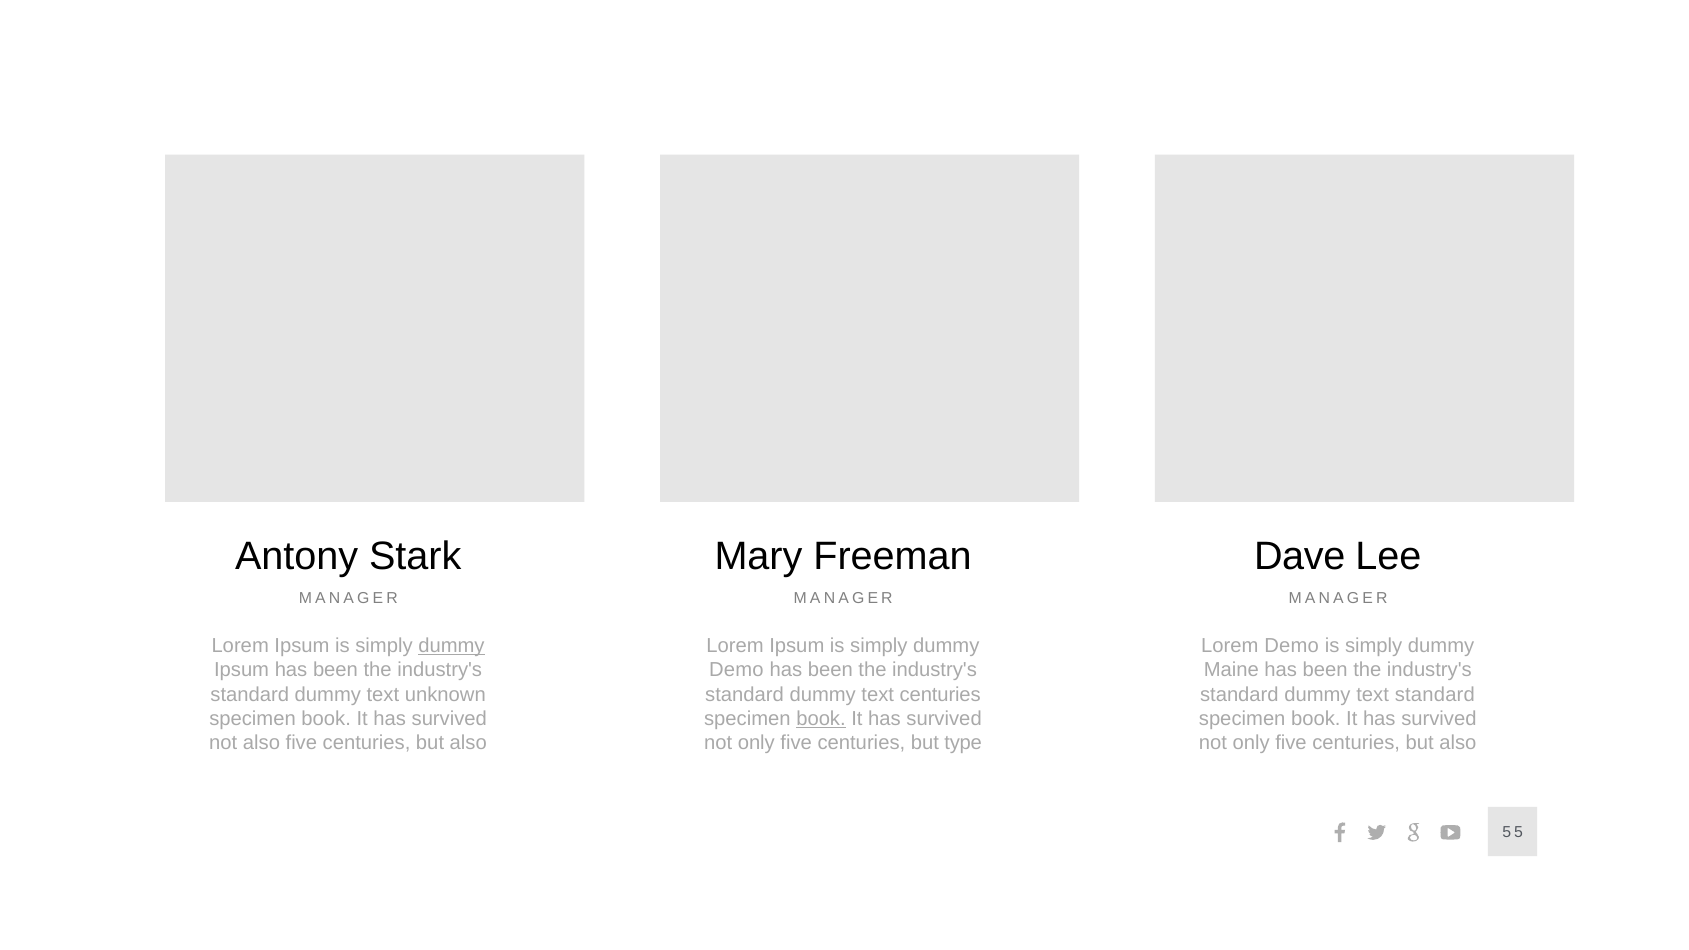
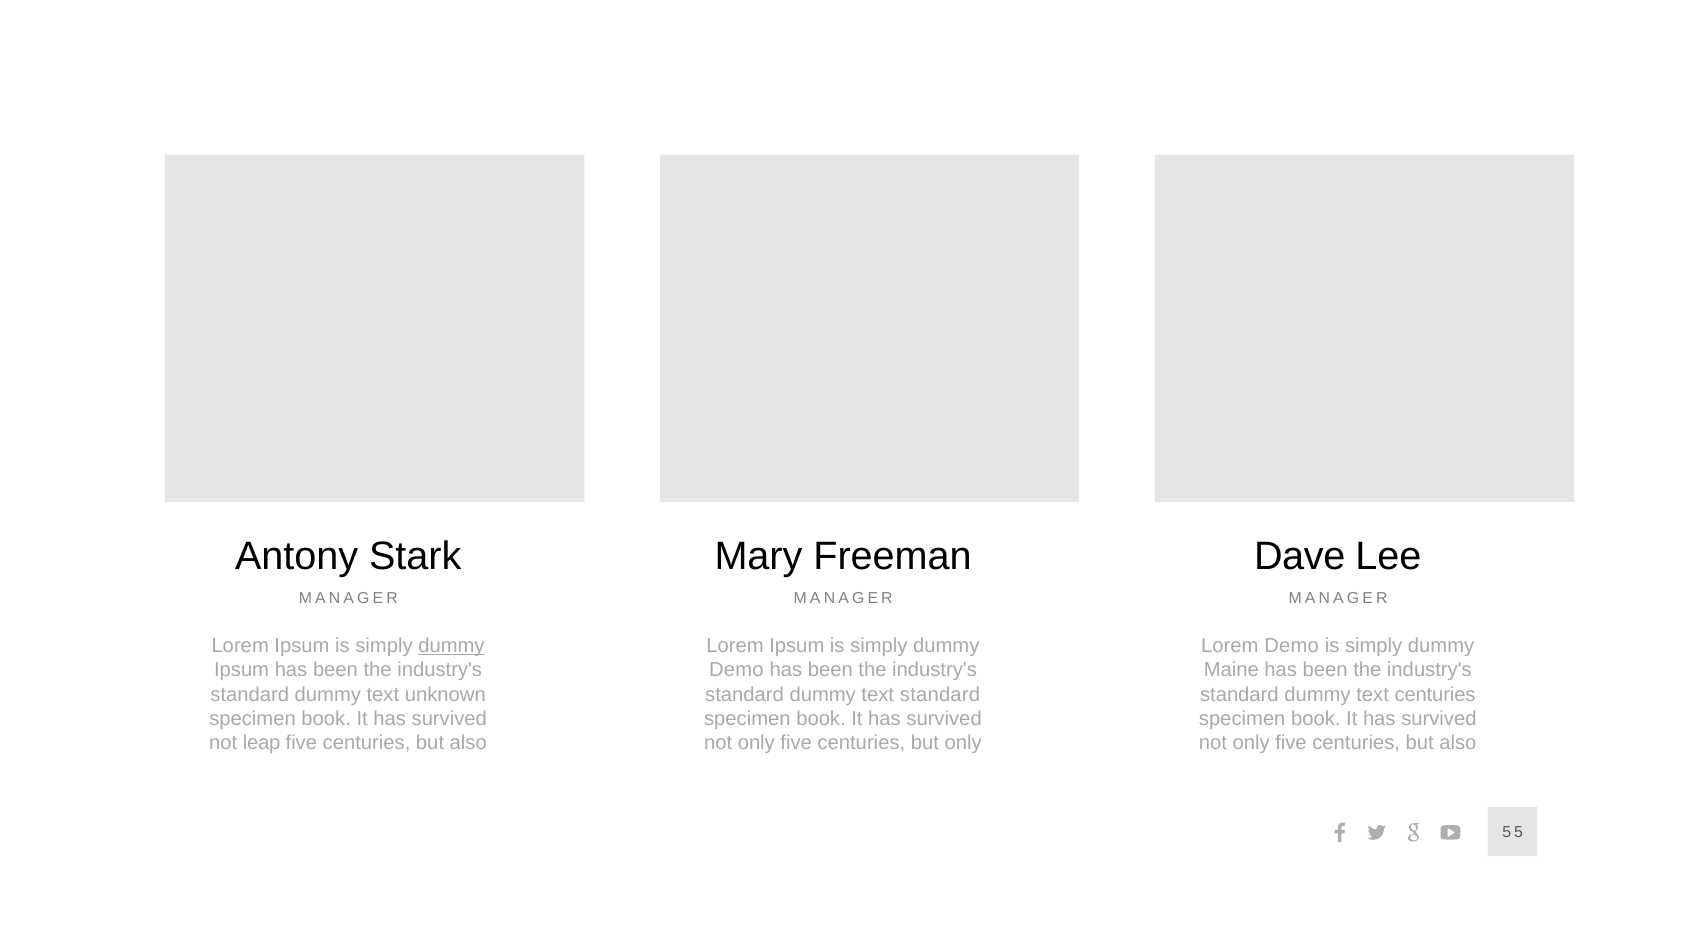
text centuries: centuries -> standard (940, 694)
text standard: standard -> centuries (1435, 694)
book underline: present -> none (821, 719)
not also: also -> leap (262, 743)
but type: type -> only (963, 743)
